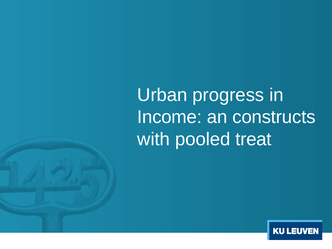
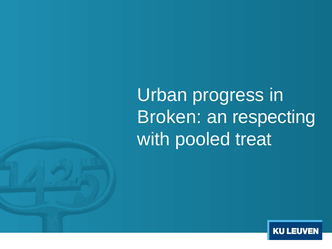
Income: Income -> Broken (169, 117)
constructs: constructs -> respecting (274, 117)
